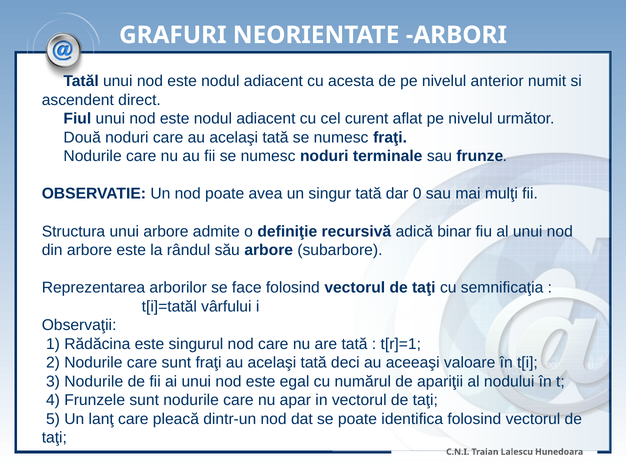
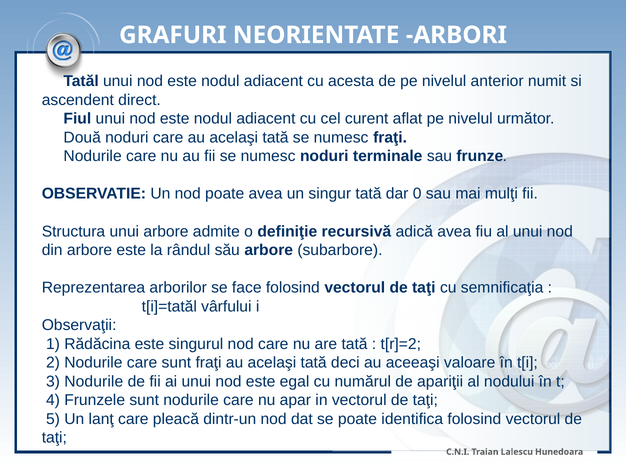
adică binar: binar -> avea (454, 232)
t[r]=1: t[r]=1 -> t[r]=2 (401, 344)
